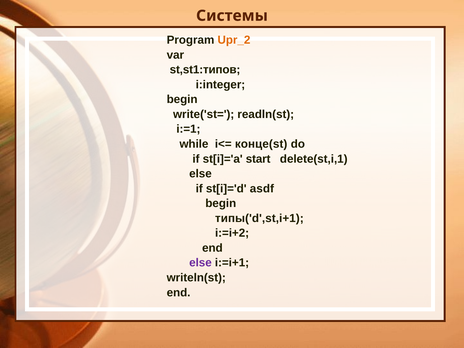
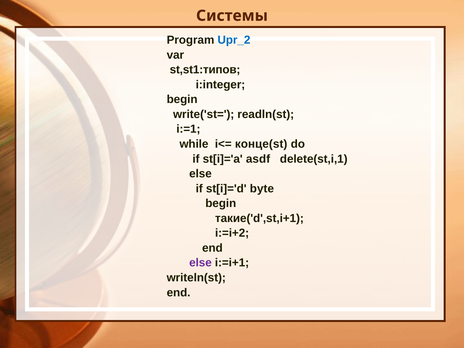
Upr_2 colour: orange -> blue (234, 40)
start: start -> asdf (258, 159)
asdf: asdf -> byte (262, 189)
типы('d',st,i+1: типы('d',st,i+1 -> такие('d',st,i+1 (259, 218)
